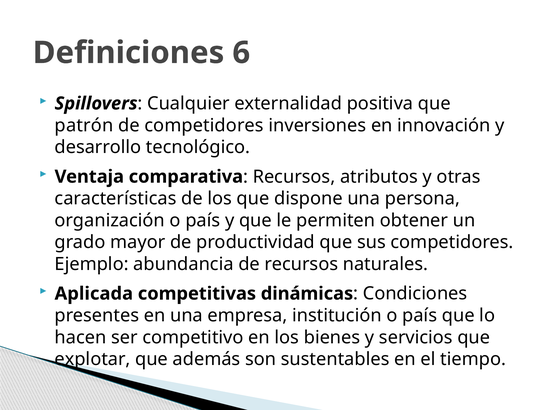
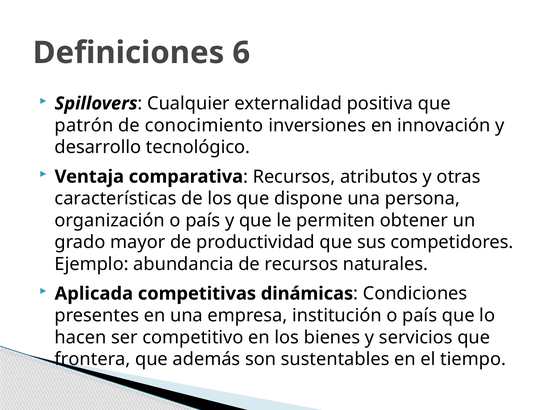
de competidores: competidores -> conocimiento (204, 125)
explotar: explotar -> frontera (93, 359)
